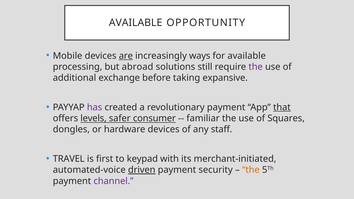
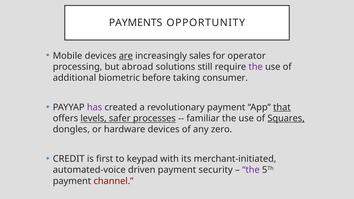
AVAILABLE: AVAILABLE -> PAYMENTS (136, 23)
ways: ways -> sales (200, 56)
for available: available -> operator (247, 56)
exchange: exchange -> biometric (119, 78)
expansive: expansive -> consumer (225, 78)
consumer: consumer -> processes (154, 118)
Squares underline: none -> present (286, 118)
staff: staff -> zero (222, 129)
TRAVEL: TRAVEL -> CREDIT (69, 159)
driven underline: present -> none (142, 170)
the colour: orange -> purple (251, 170)
channel colour: purple -> red (114, 181)
